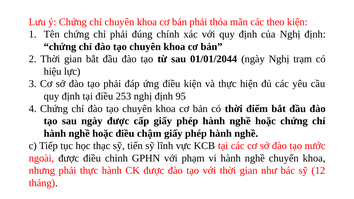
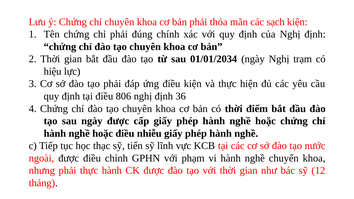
theo: theo -> sạch (276, 22)
01/01/2044: 01/01/2044 -> 01/01/2034 (214, 59)
253: 253 -> 806 (123, 96)
95: 95 -> 36 (181, 96)
chậm: chậm -> nhiễu (149, 133)
